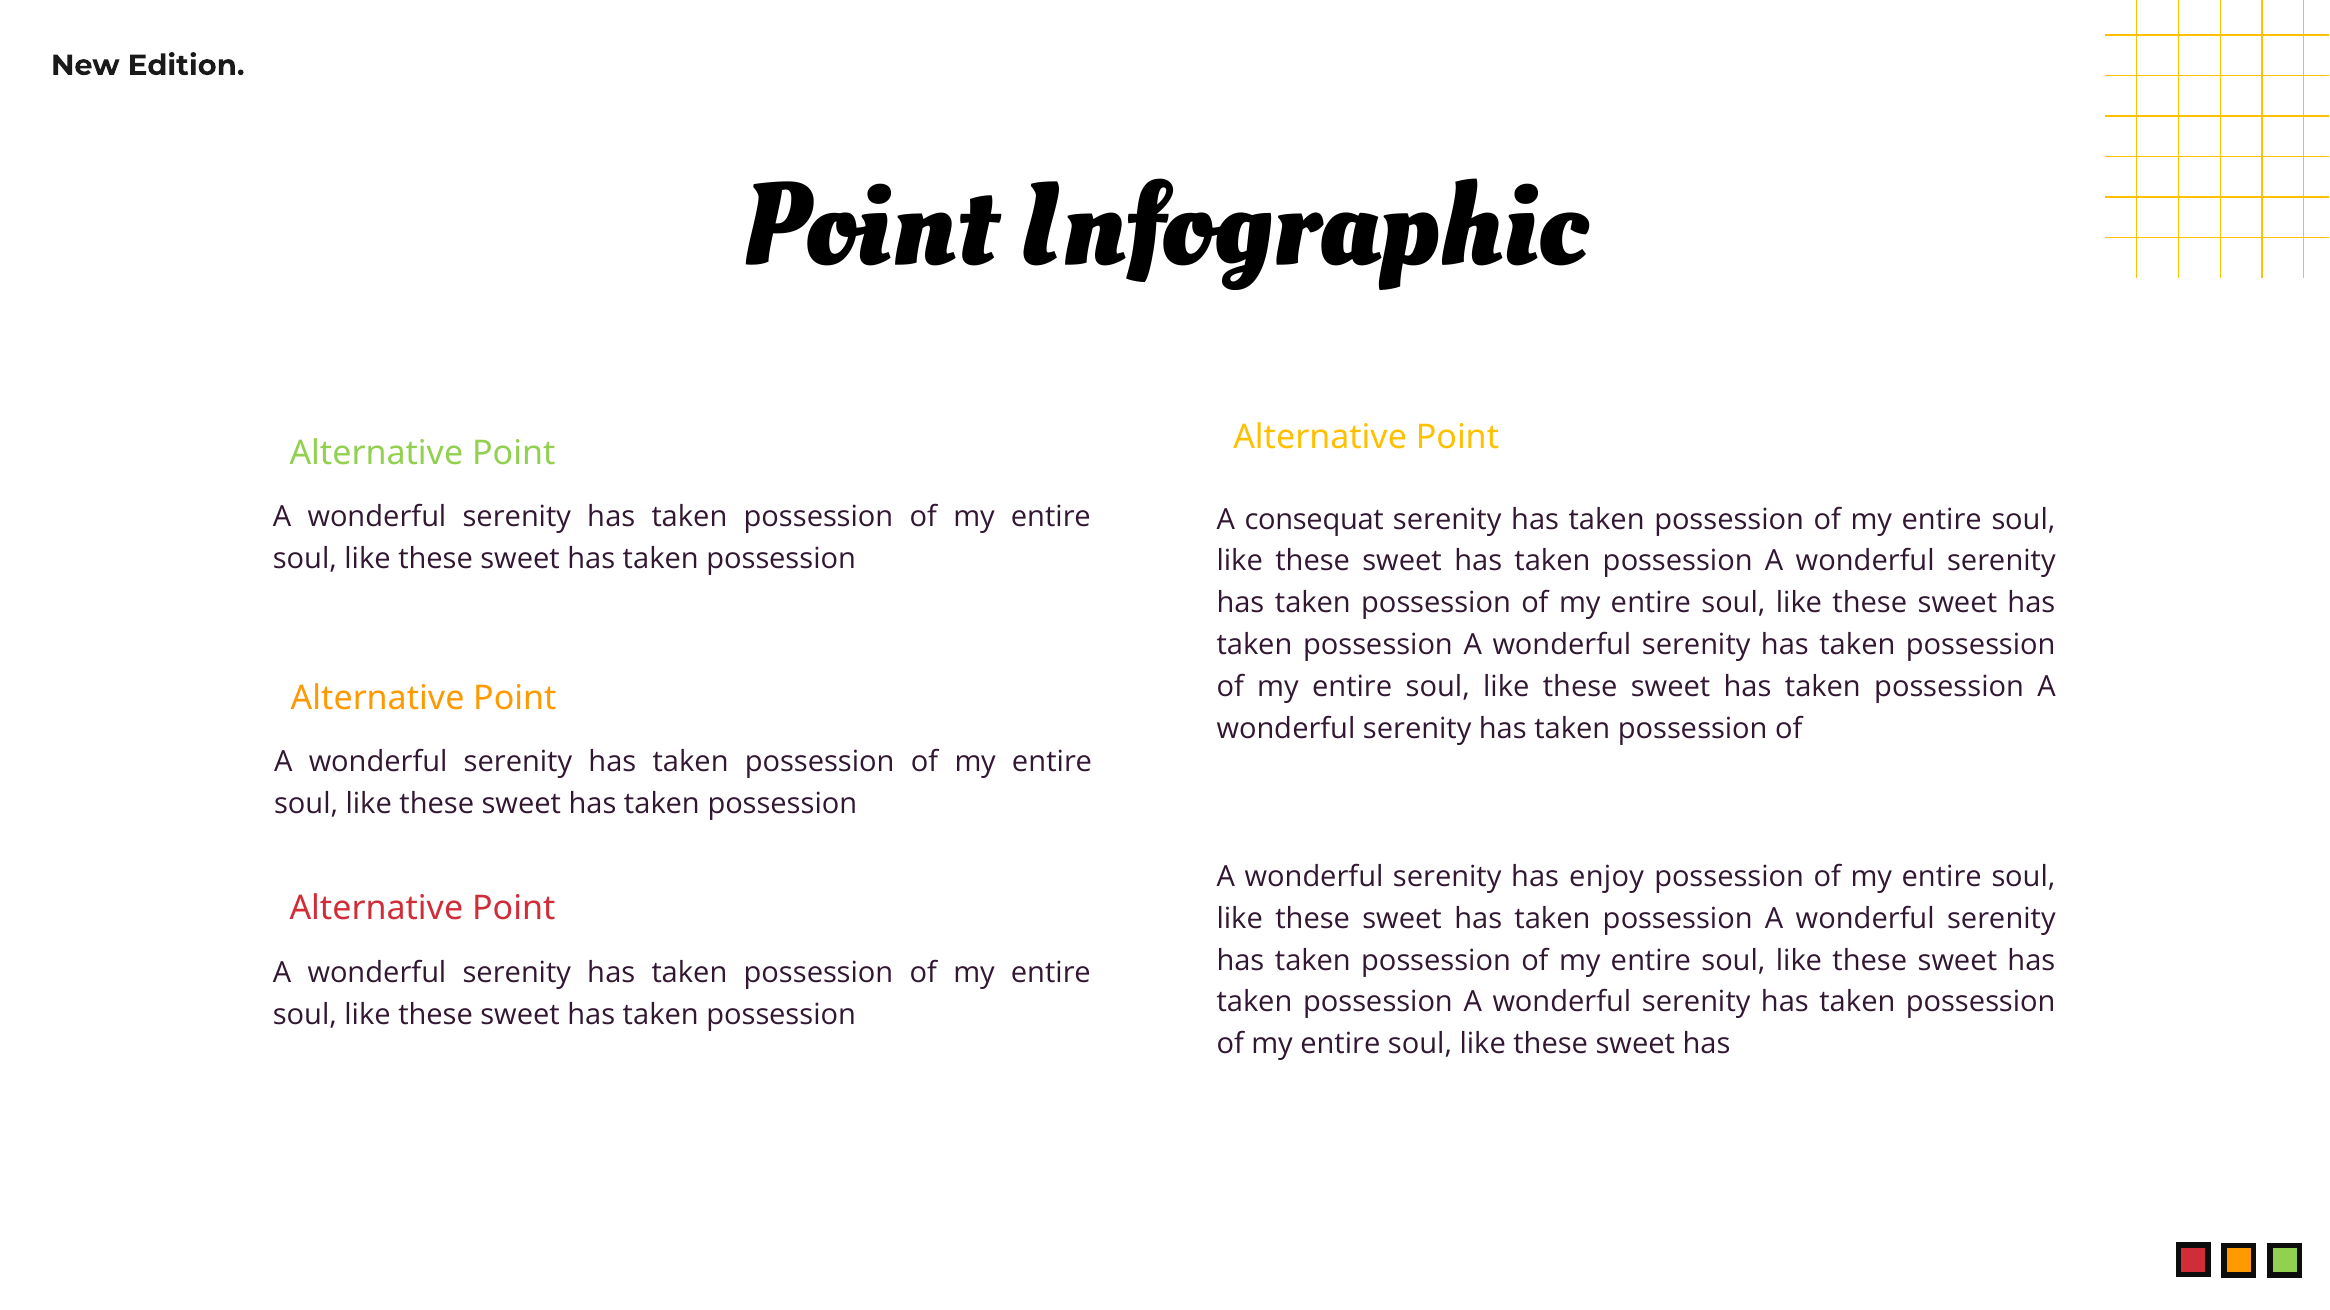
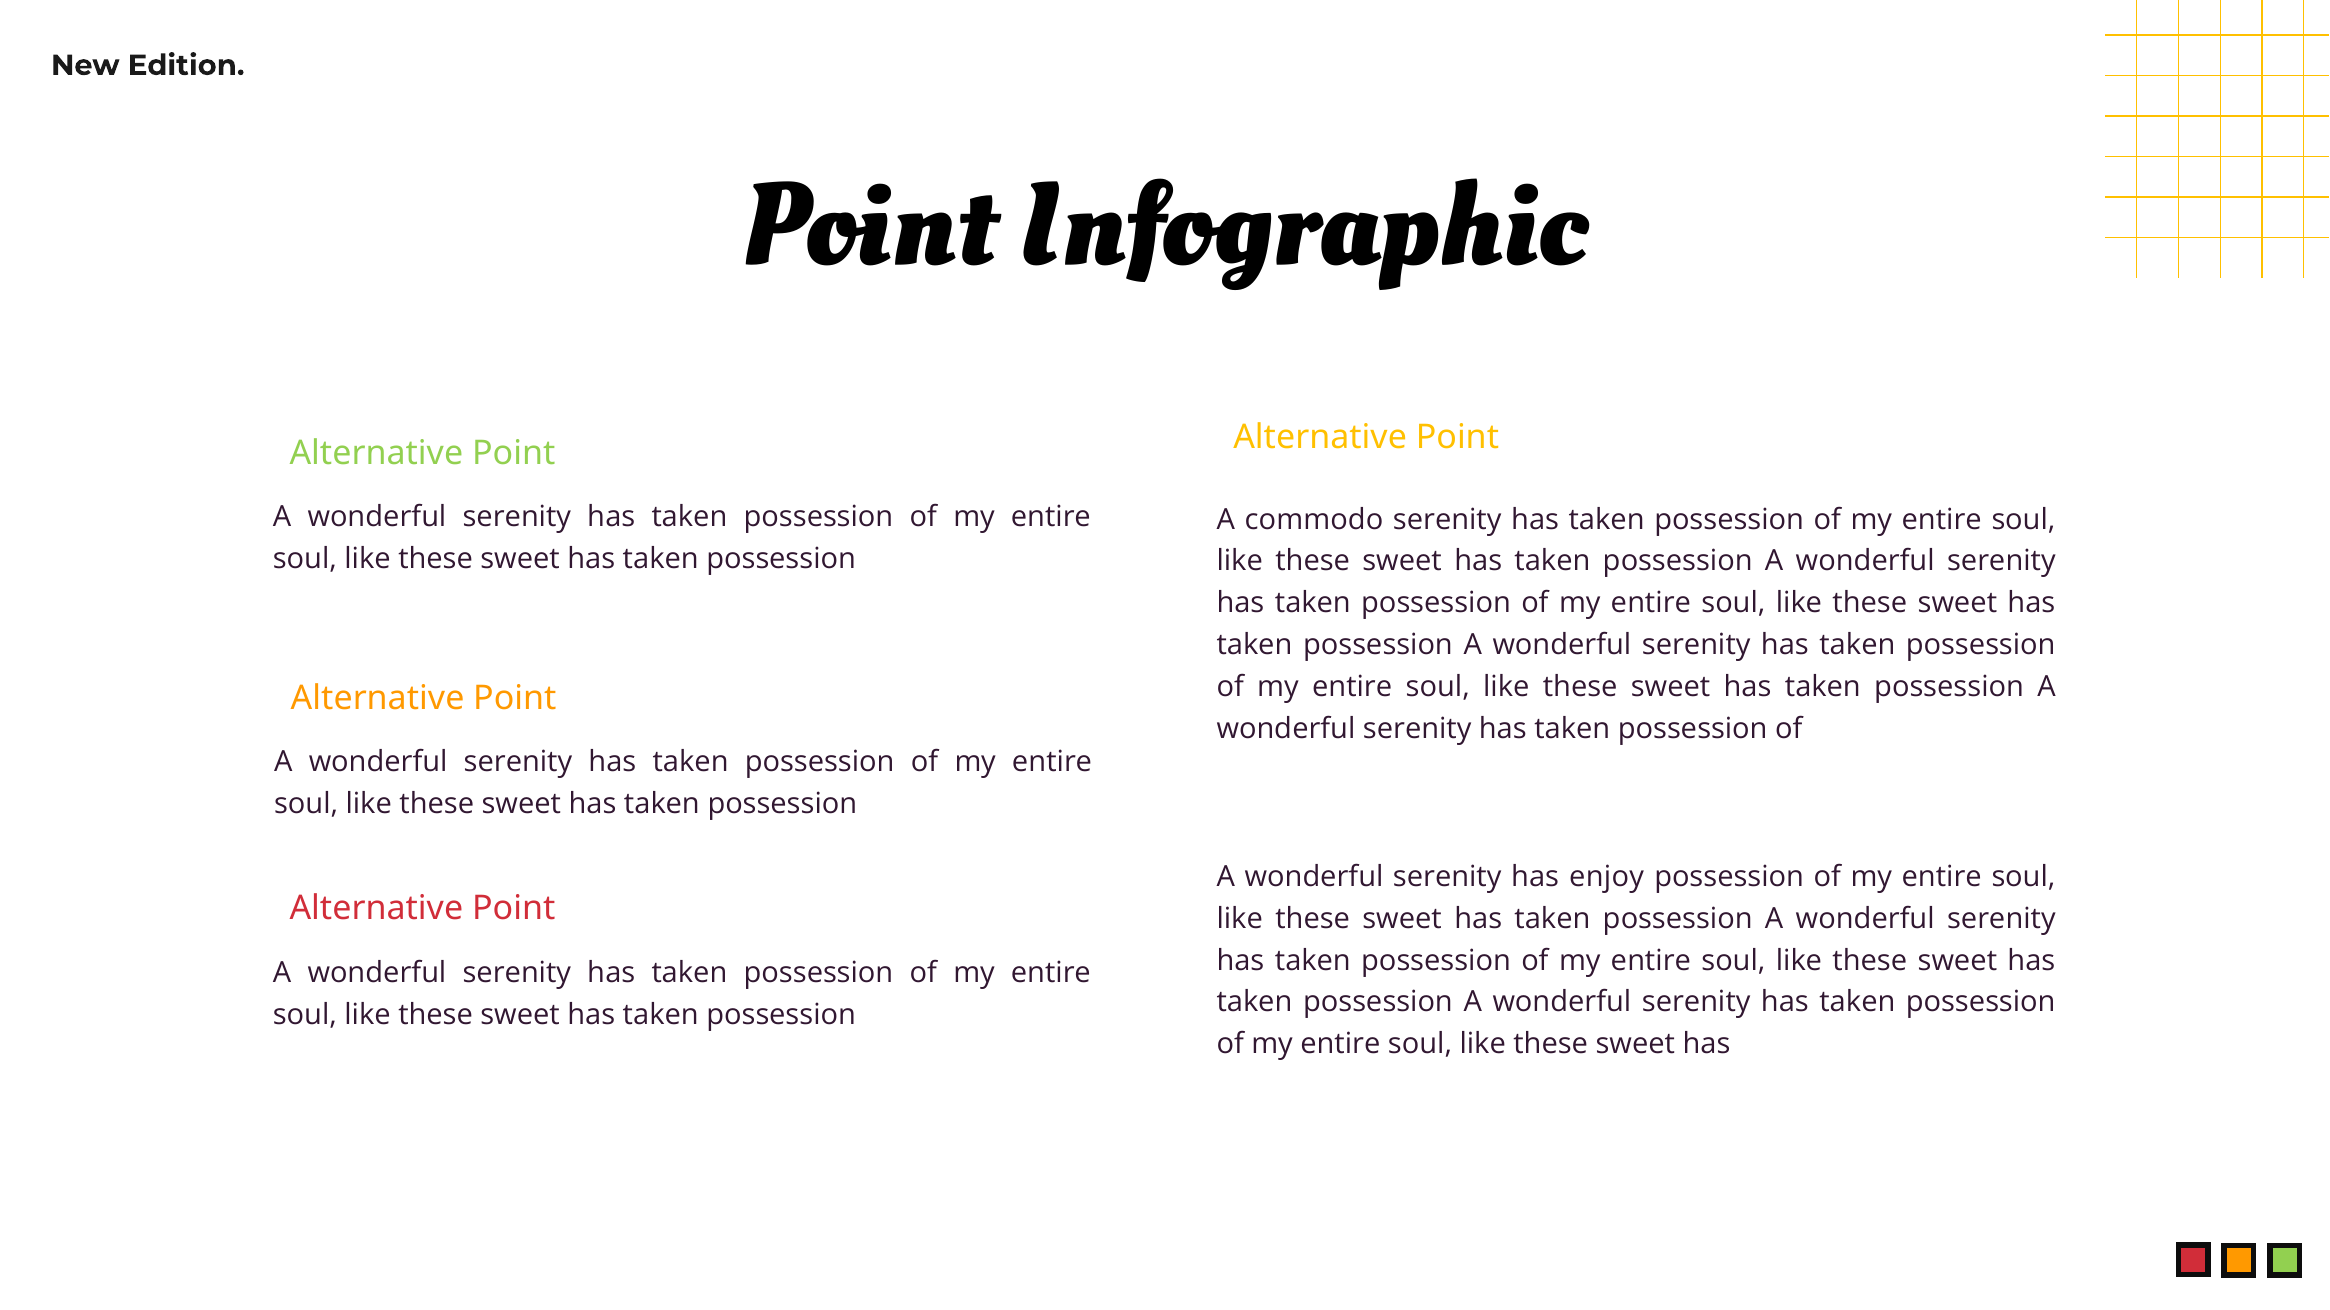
consequat: consequat -> commodo (1314, 520)
